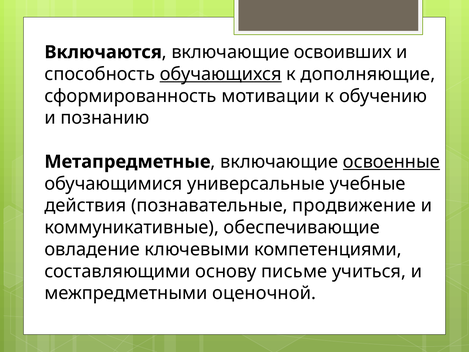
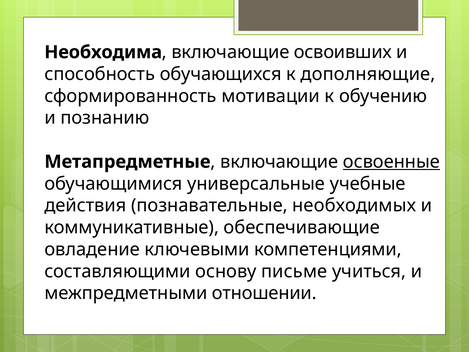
Включаются: Включаются -> Необходима (103, 52)
обучающихся underline: present -> none (221, 74)
продвижение: продвижение -> необходимых (354, 205)
оценочной: оценочной -> отношении (264, 293)
